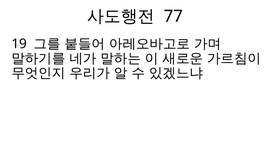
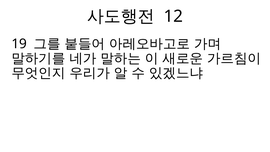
77: 77 -> 12 (173, 16)
